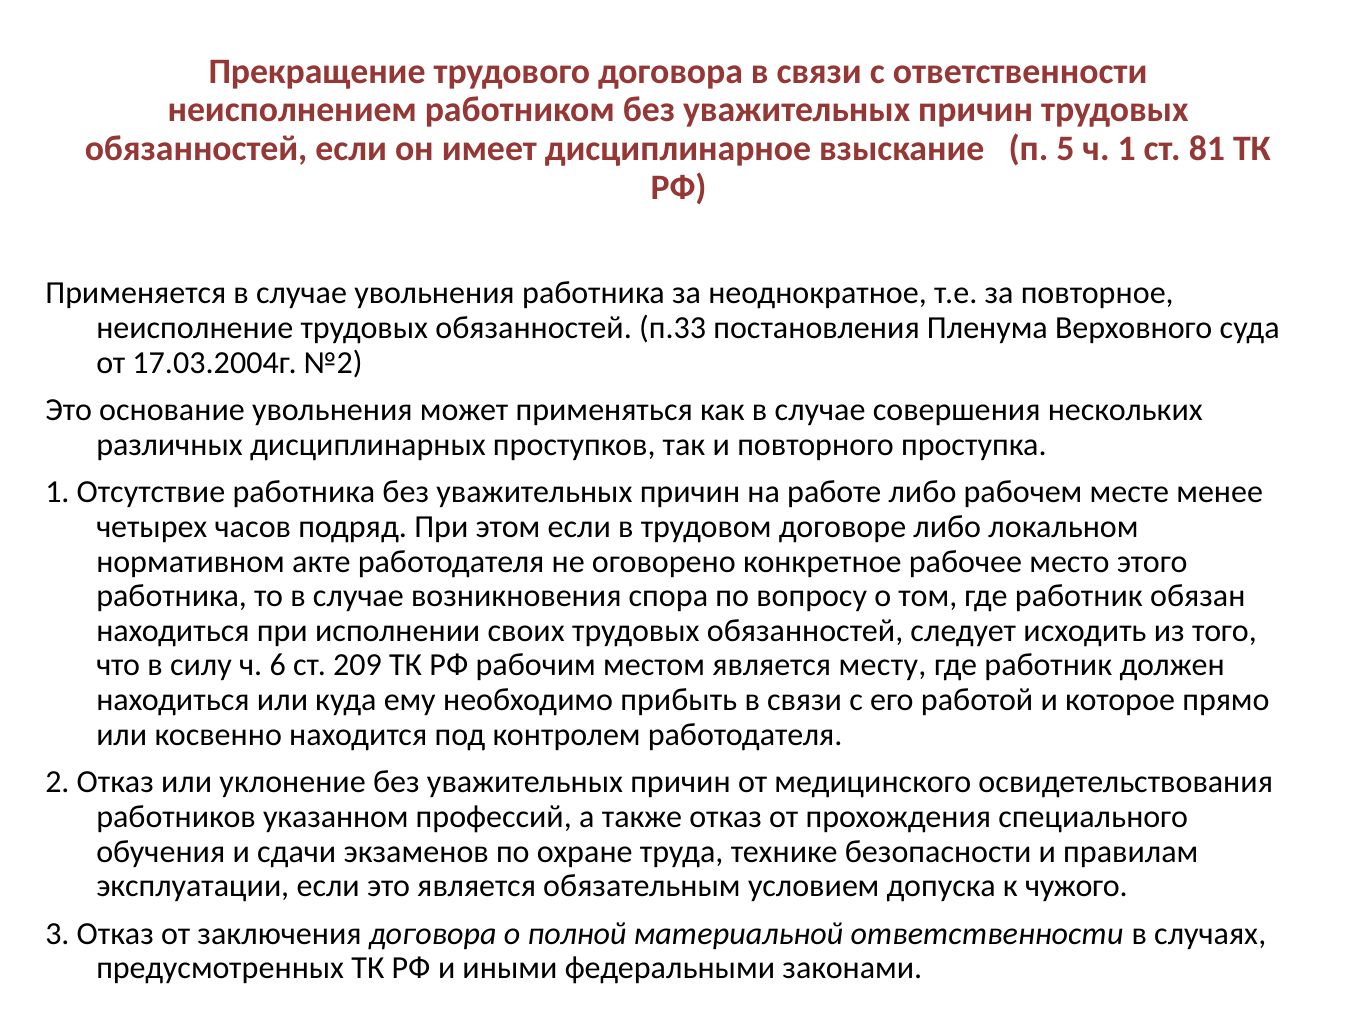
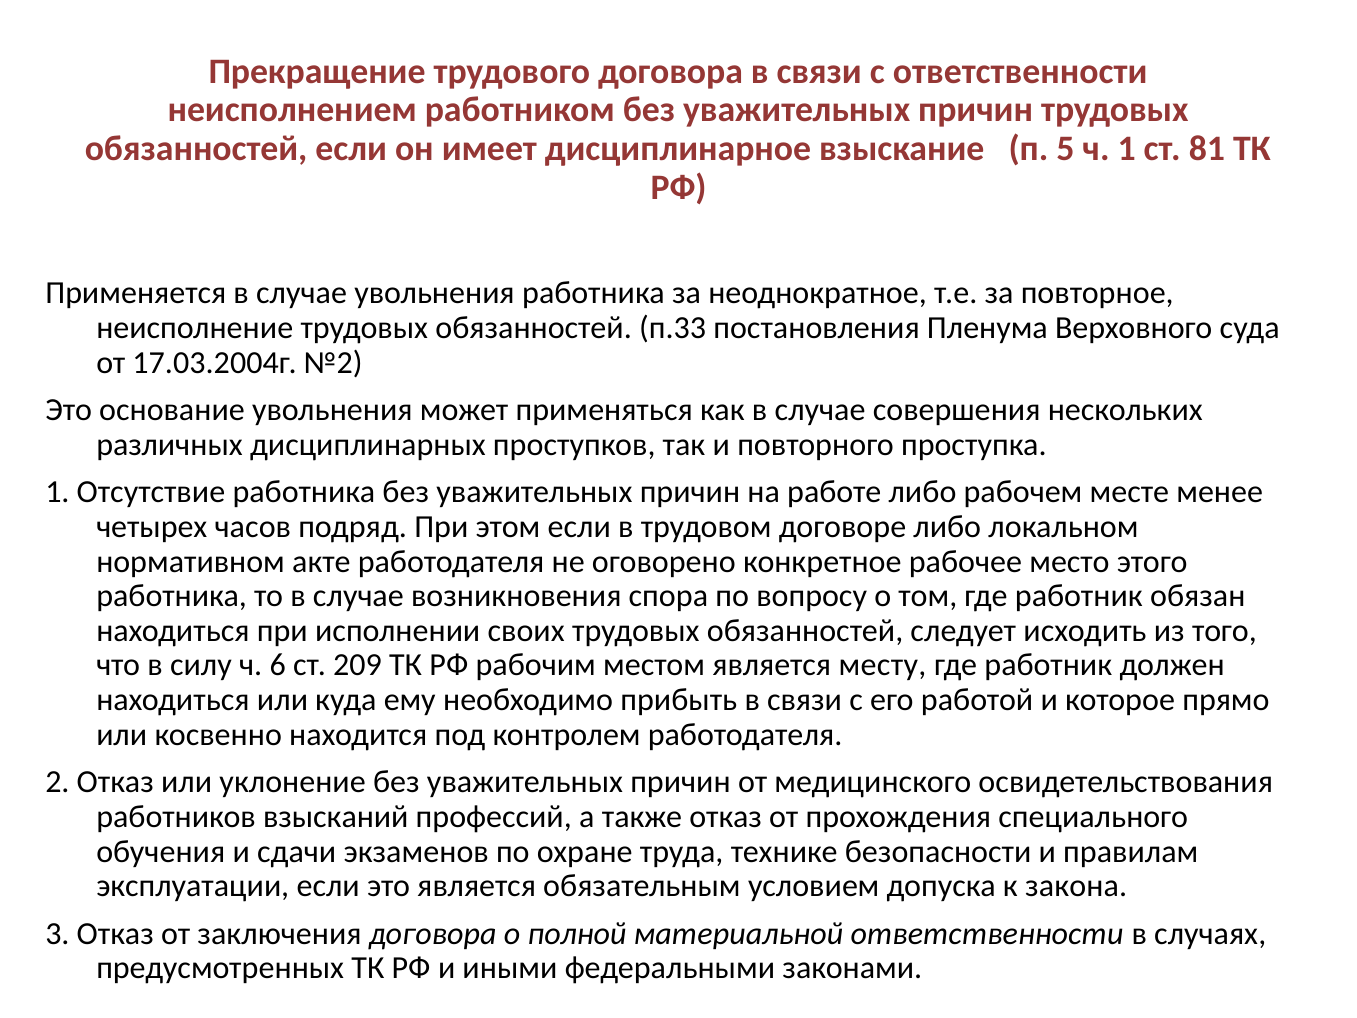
указанном: указанном -> взысканий (336, 817)
чужого: чужого -> закона (1076, 886)
